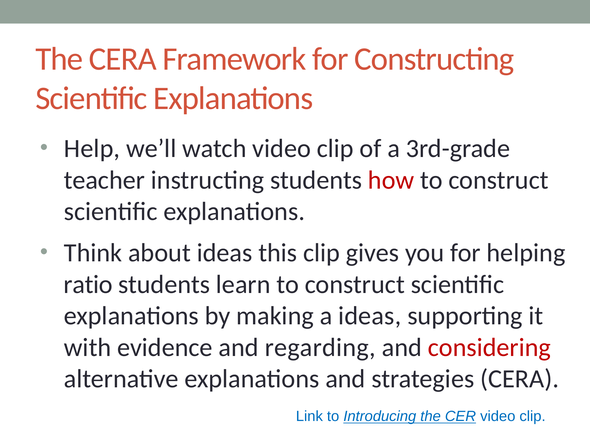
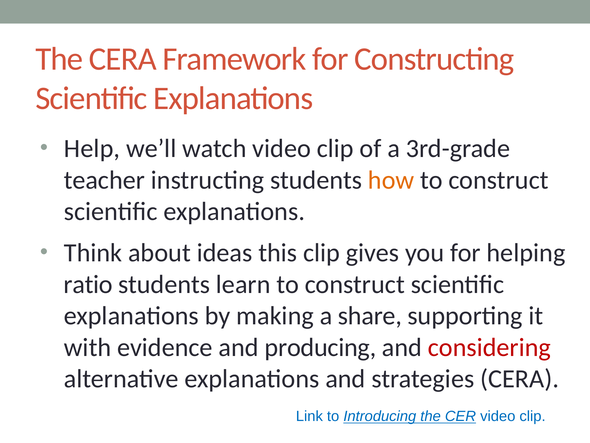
how colour: red -> orange (391, 180)
a ideas: ideas -> share (370, 316)
regarding: regarding -> producing (320, 347)
